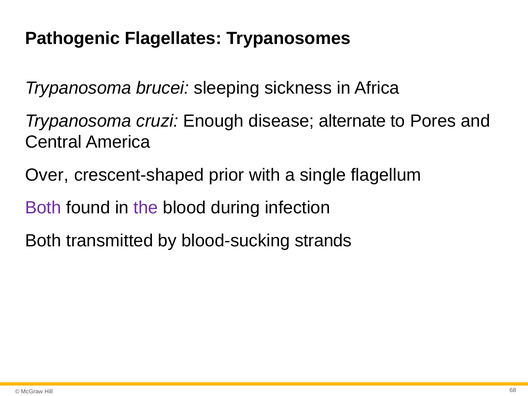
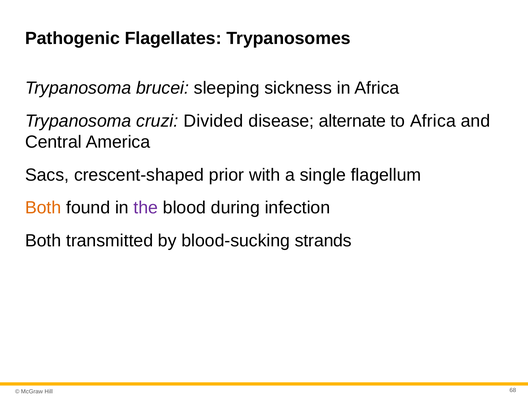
Enough: Enough -> Divided (213, 121)
to Pores: Pores -> Africa (433, 121)
Over: Over -> Sacs (47, 175)
Both colour: purple -> orange (43, 208)
